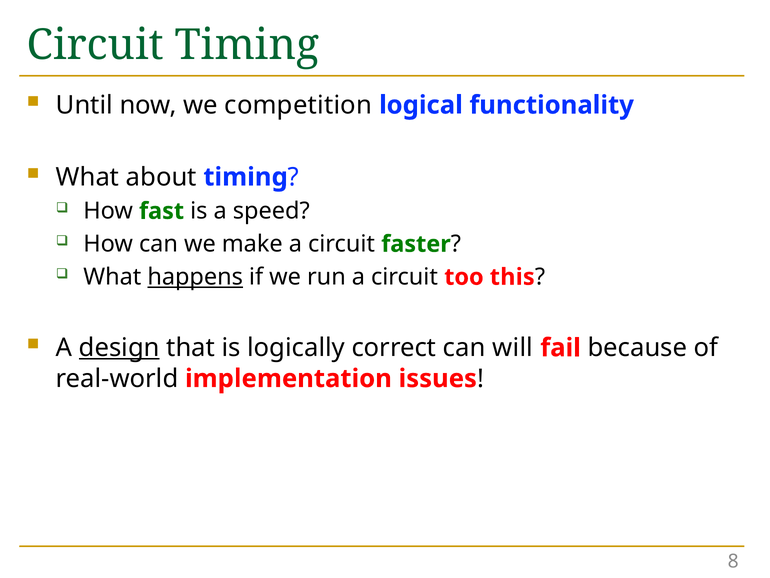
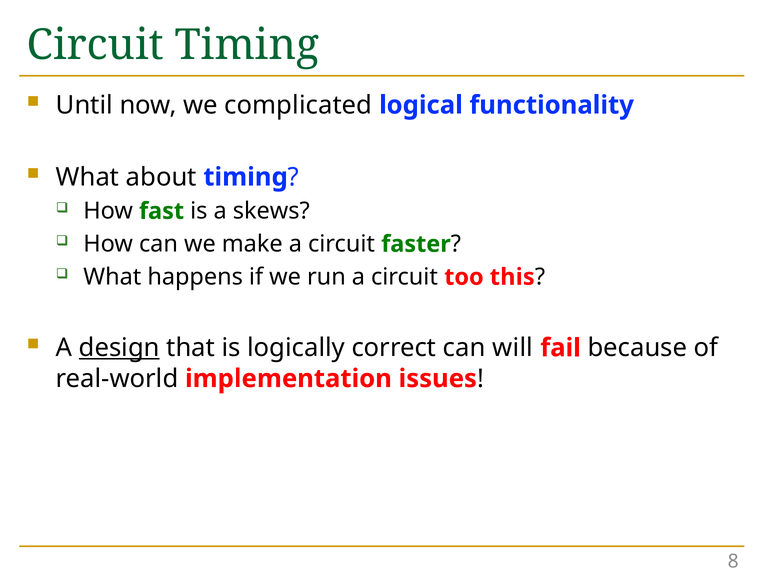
competition: competition -> complicated (298, 105)
speed: speed -> skews (271, 211)
happens underline: present -> none (195, 277)
